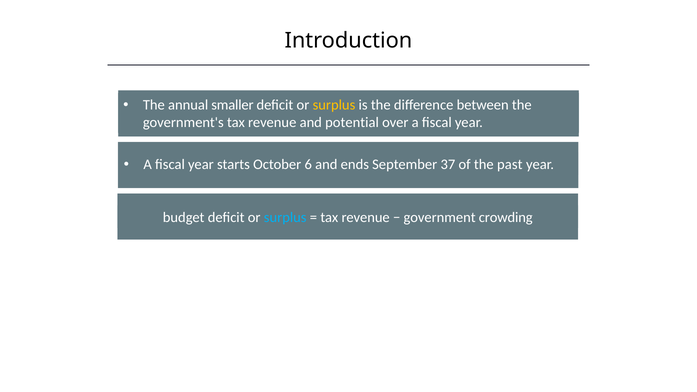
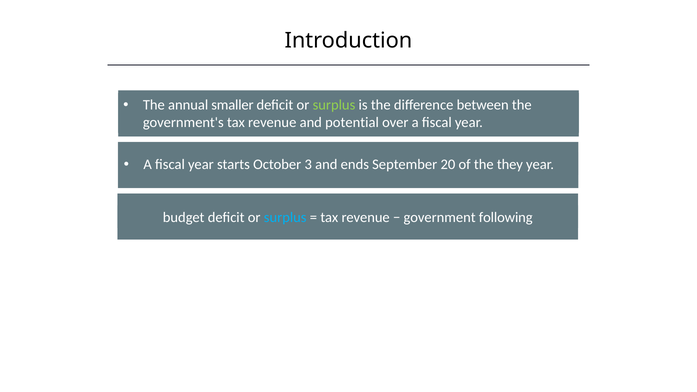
surplus colour: yellow -> light green (334, 105)
6: 6 -> 3 (308, 165)
37: 37 -> 20 (448, 165)
past: past -> they (510, 165)
crowding: crowding -> following (506, 218)
